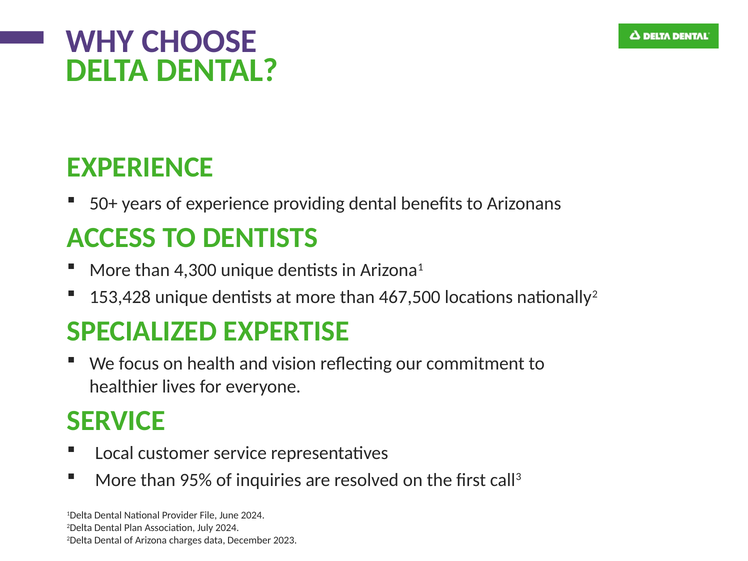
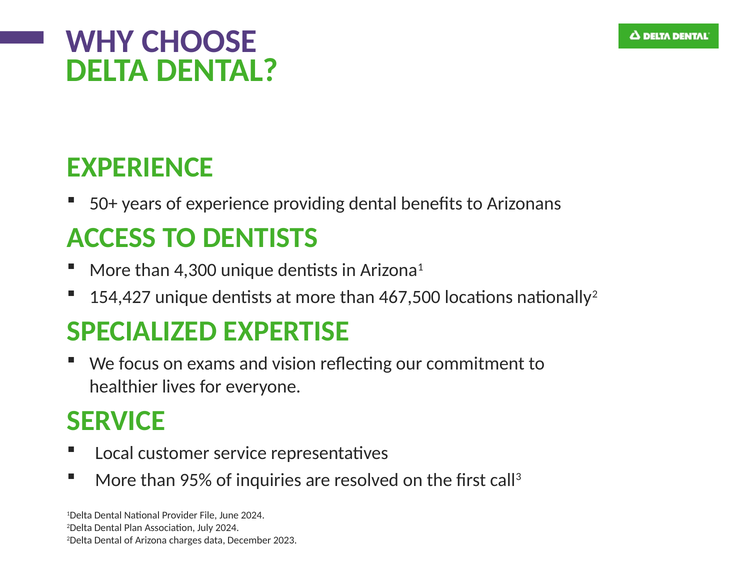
153,428: 153,428 -> 154,427 (120, 297)
health: health -> exams (211, 364)
